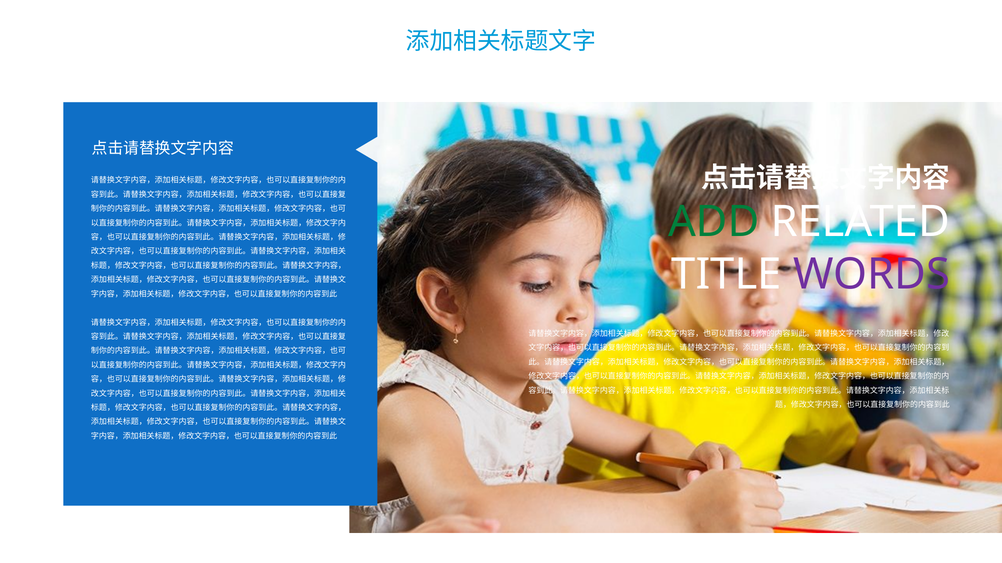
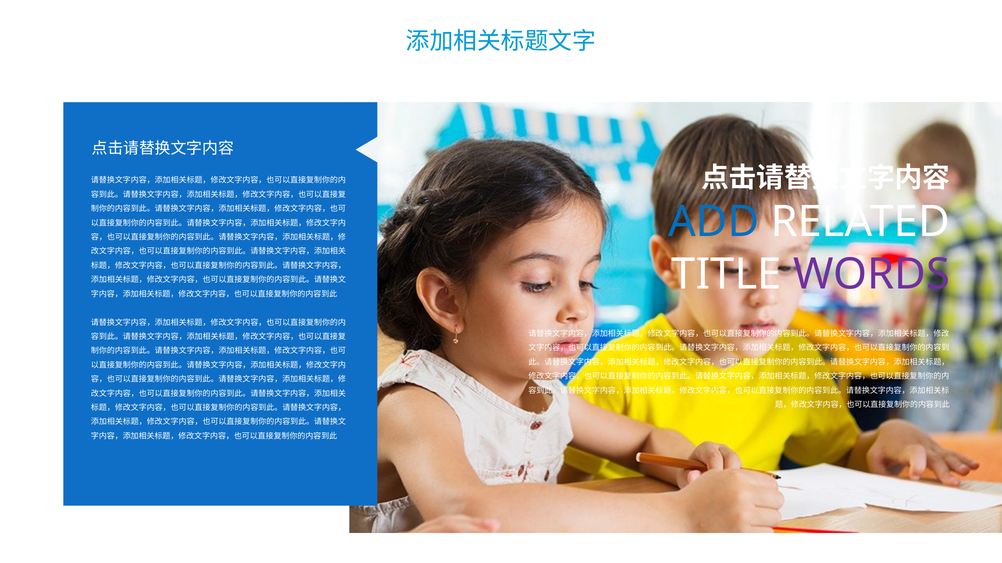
ADD colour: green -> blue (714, 222)
